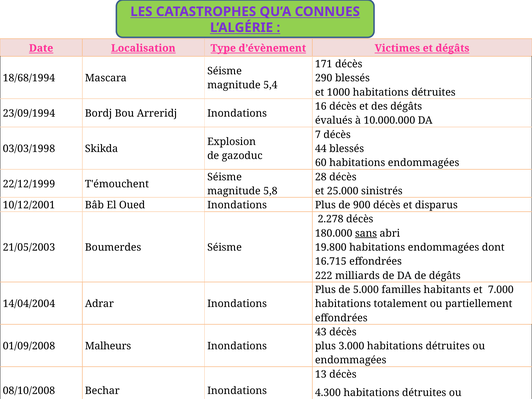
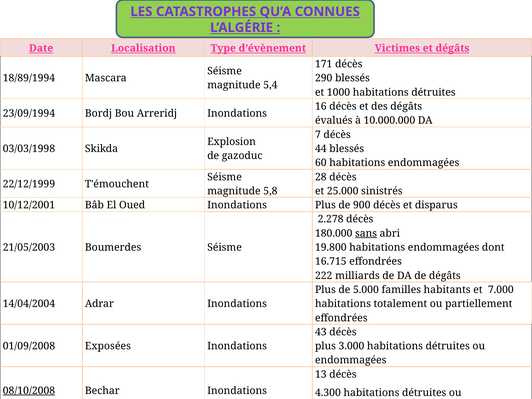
18/68/1994: 18/68/1994 -> 18/89/1994 (29, 78)
Malheurs: Malheurs -> Exposées (108, 346)
08/10/2008 underline: none -> present (29, 391)
